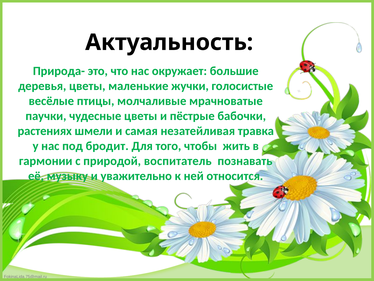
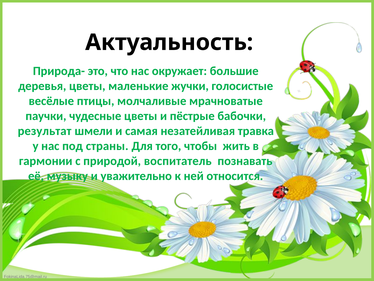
растениях: растениях -> результат (45, 131)
бродит: бродит -> страны (107, 146)
